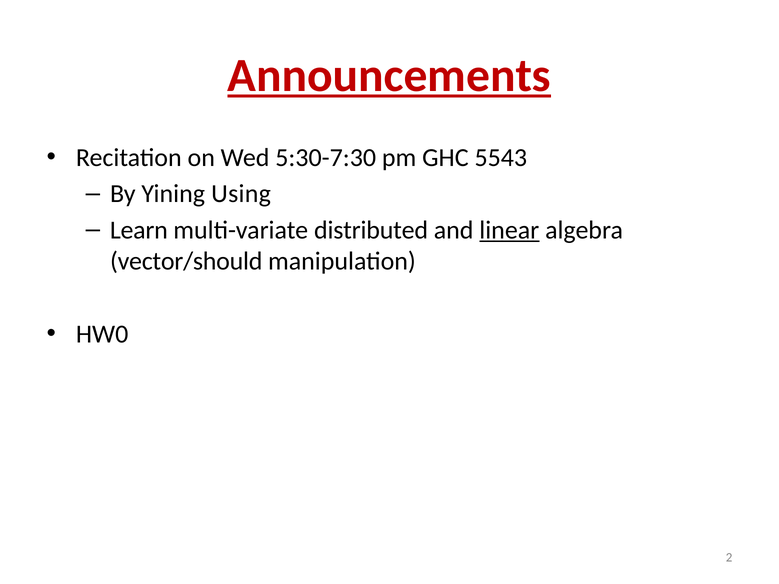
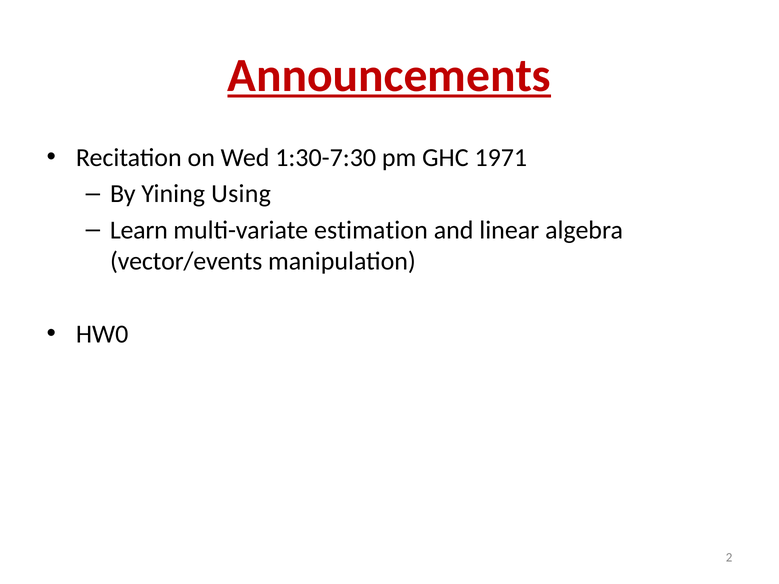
5:30-7:30: 5:30-7:30 -> 1:30-7:30 (326, 158)
5543: 5543 -> 1971 (501, 158)
distributed: distributed -> estimation (371, 230)
linear underline: present -> none (509, 230)
vector/should: vector/should -> vector/events (186, 261)
